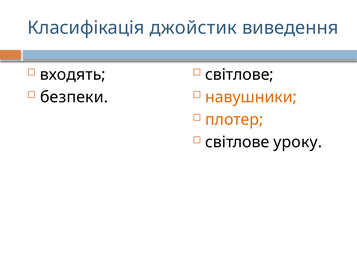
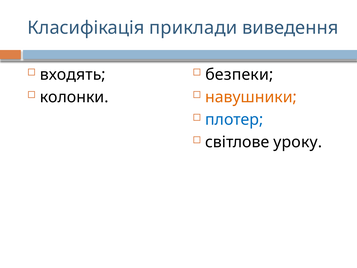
джойстик: джойстик -> приклади (193, 28)
світлове: світлове -> безпеки (239, 74)
безпеки: безпеки -> колонки (74, 97)
плотер colour: orange -> blue (234, 120)
